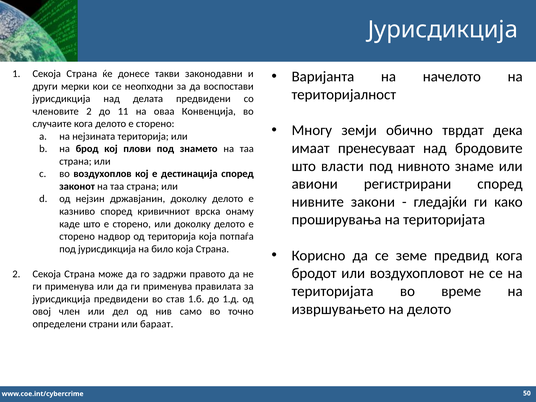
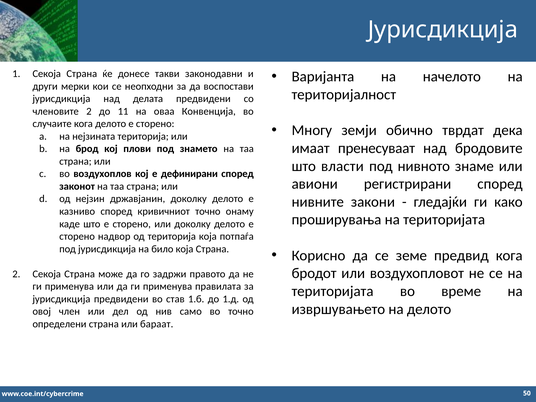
дестинација: дестинација -> дефинирани (189, 174)
кривичниот врска: врска -> точно (208, 211)
определени страни: страни -> страна (104, 324)
